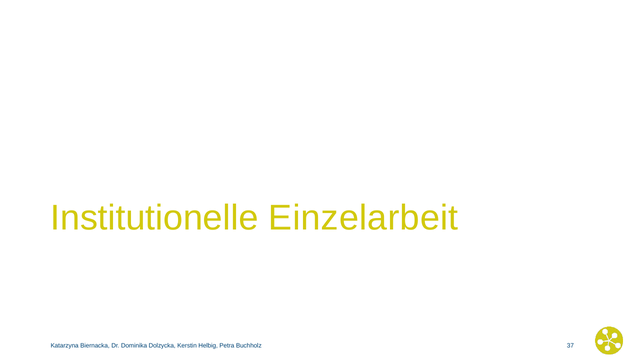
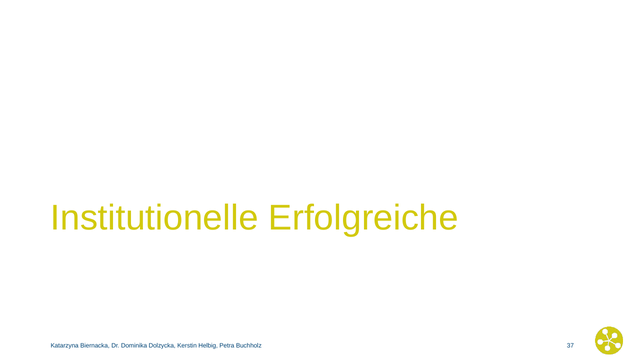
Einzelarbeit: Einzelarbeit -> Erfolgreiche (364, 218)
